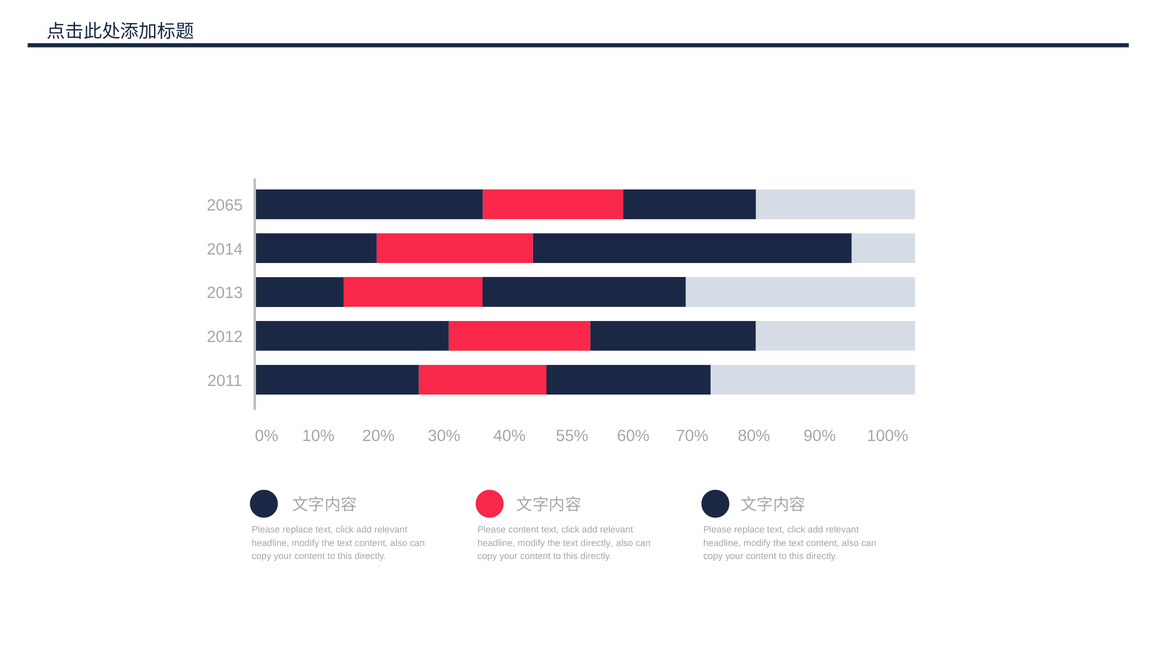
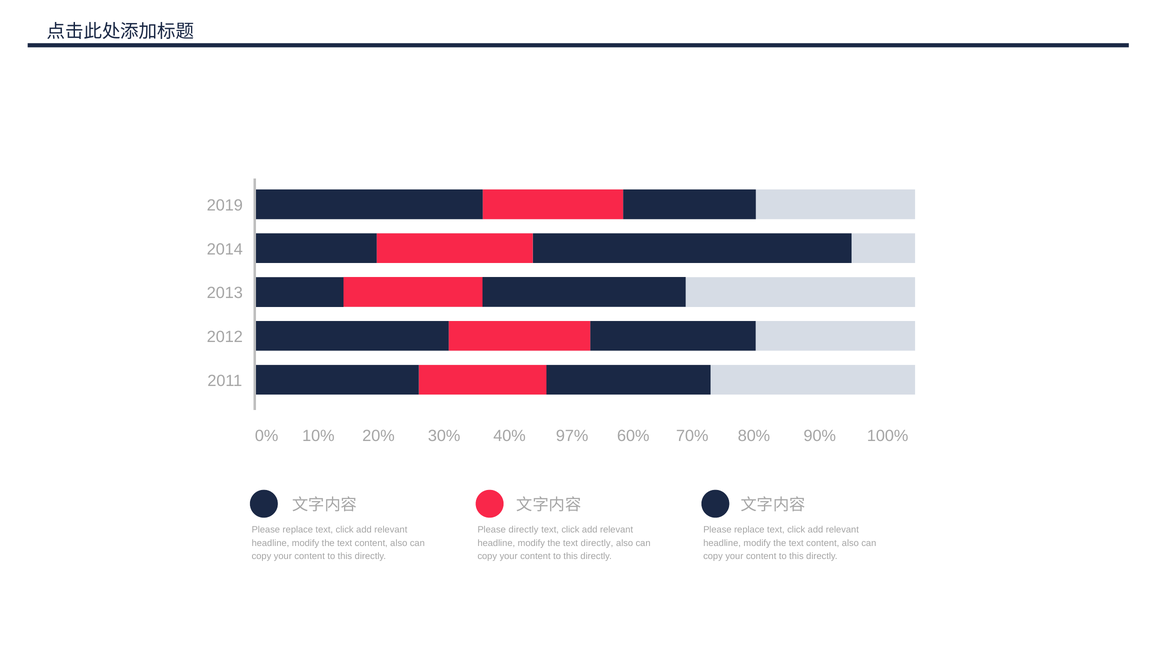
2065: 2065 -> 2019 (225, 205)
55%: 55% -> 97% (572, 436)
Please content: content -> directly (524, 530)
